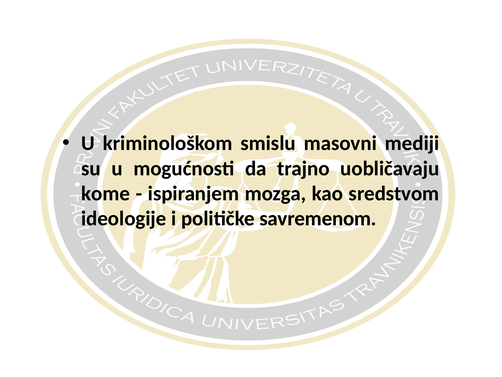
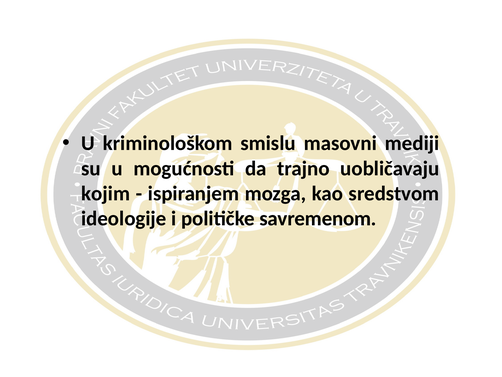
kome: kome -> kojim (106, 193)
